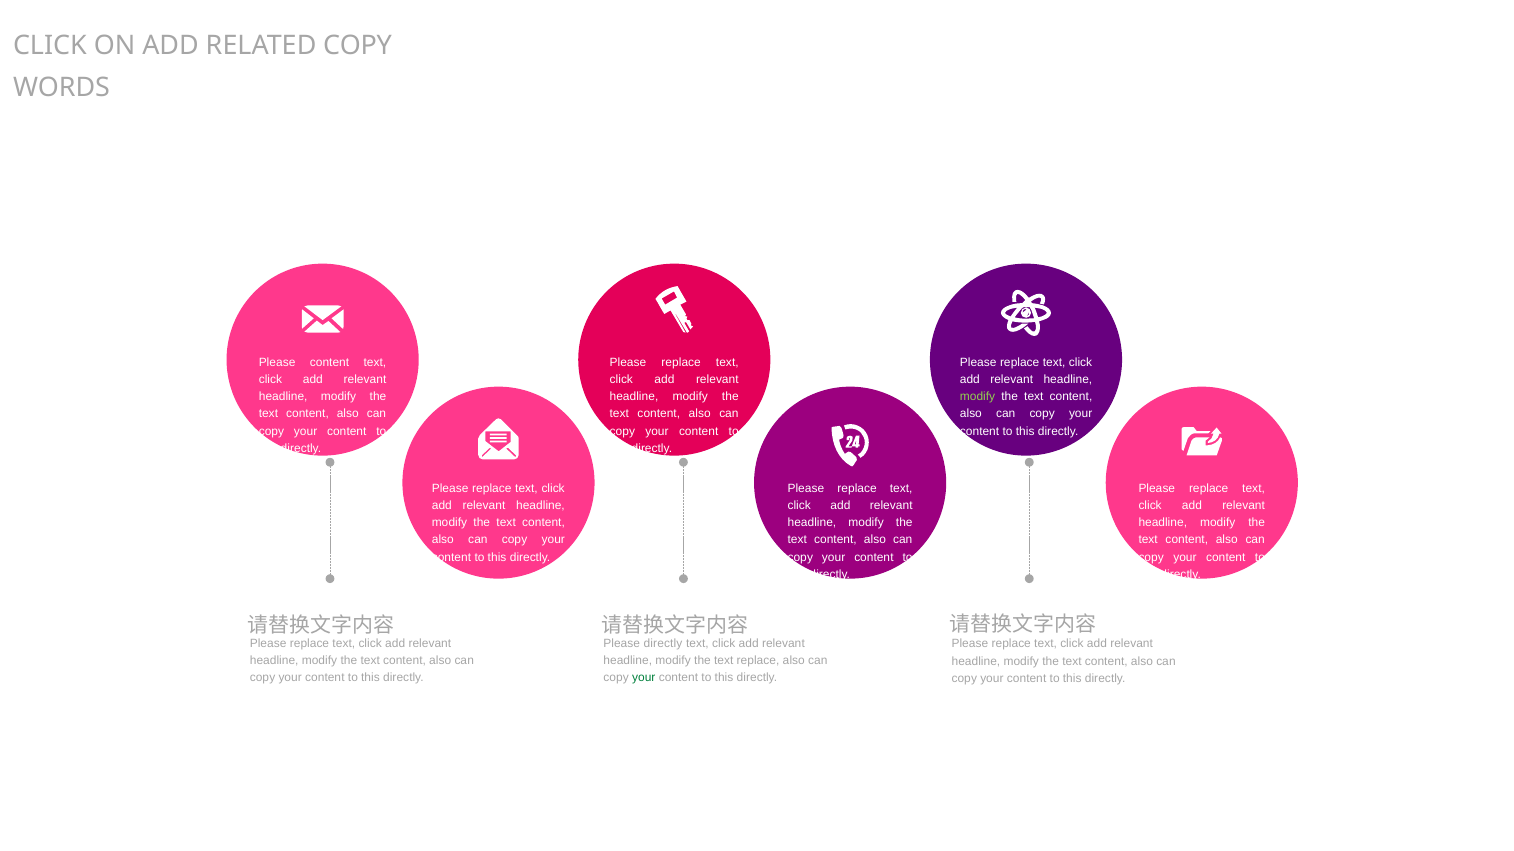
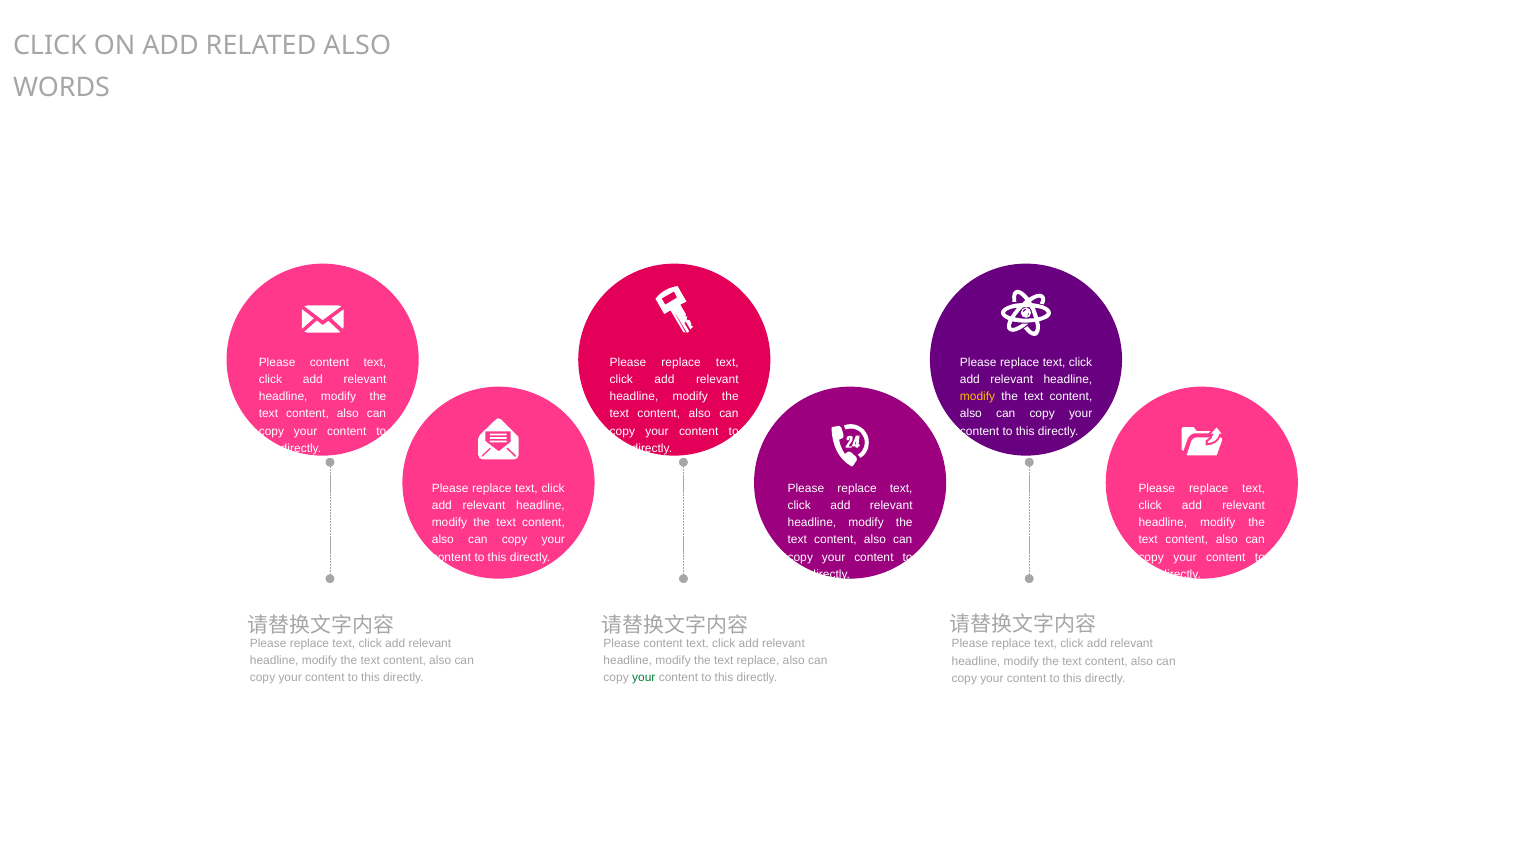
RELATED COPY: COPY -> ALSO (357, 46)
modify colour: light green -> yellow (978, 397)
directly: directly -> content (663, 644)
